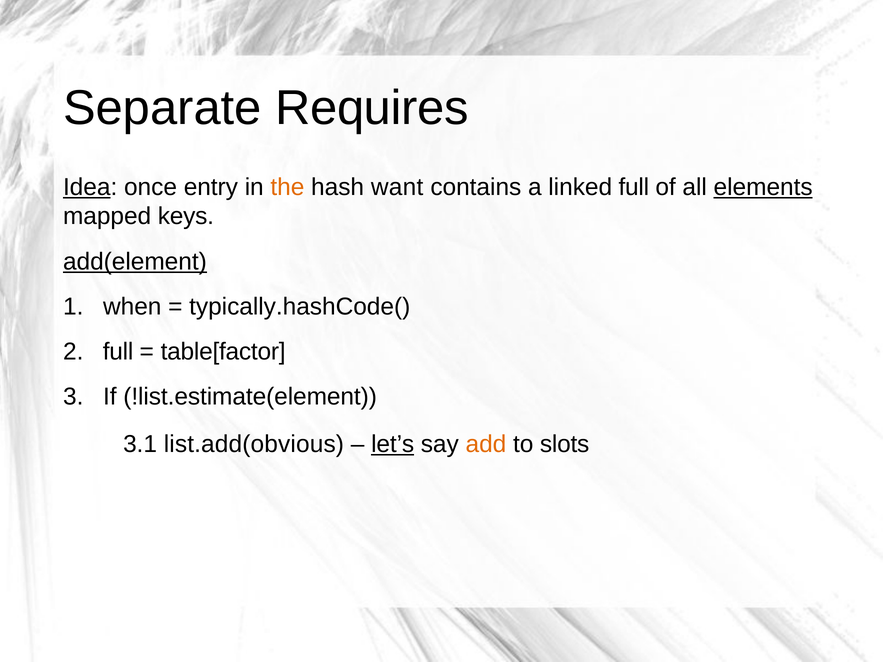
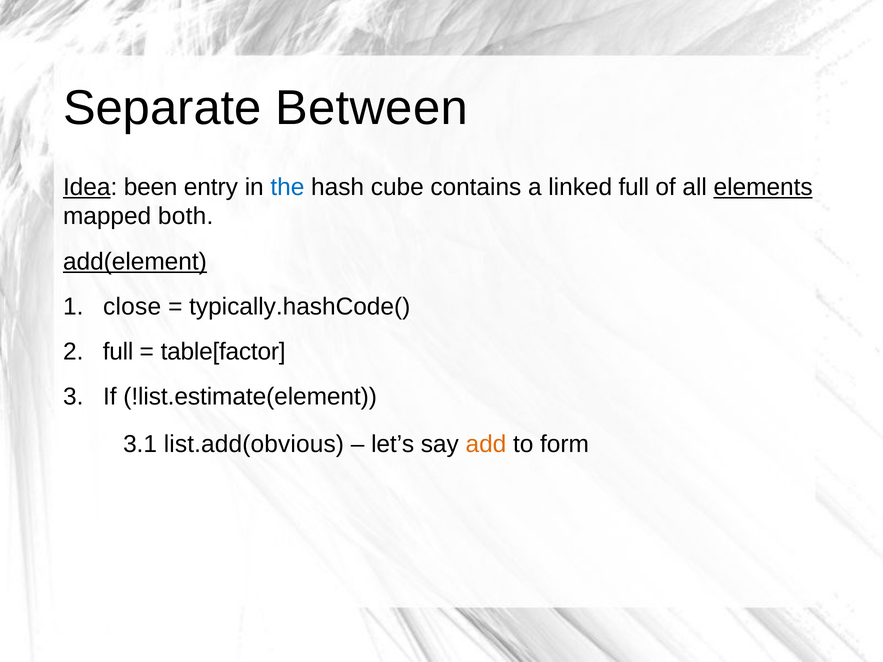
Requires: Requires -> Between (372, 108)
once: once -> been (151, 187)
the colour: orange -> blue (287, 187)
want: want -> cube (397, 187)
keys: keys -> both (186, 216)
when: when -> close (132, 307)
let’s underline: present -> none (393, 444)
slots: slots -> form (565, 444)
